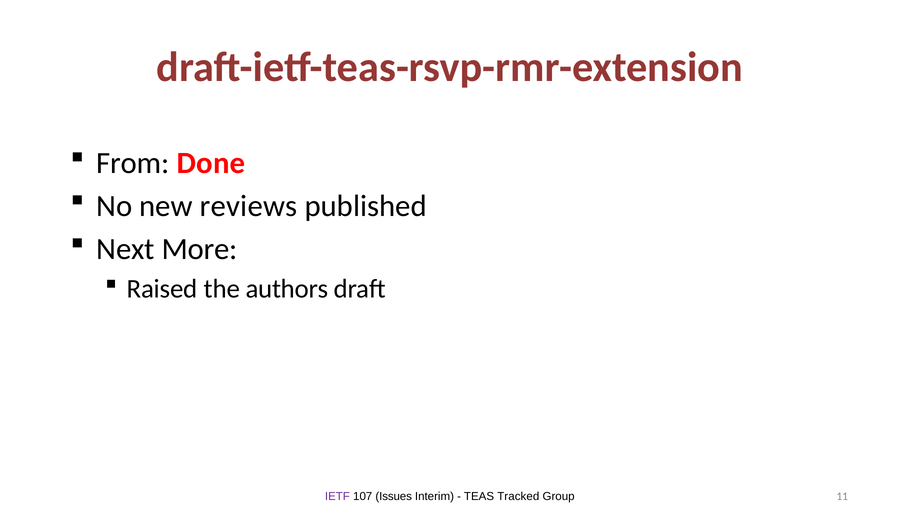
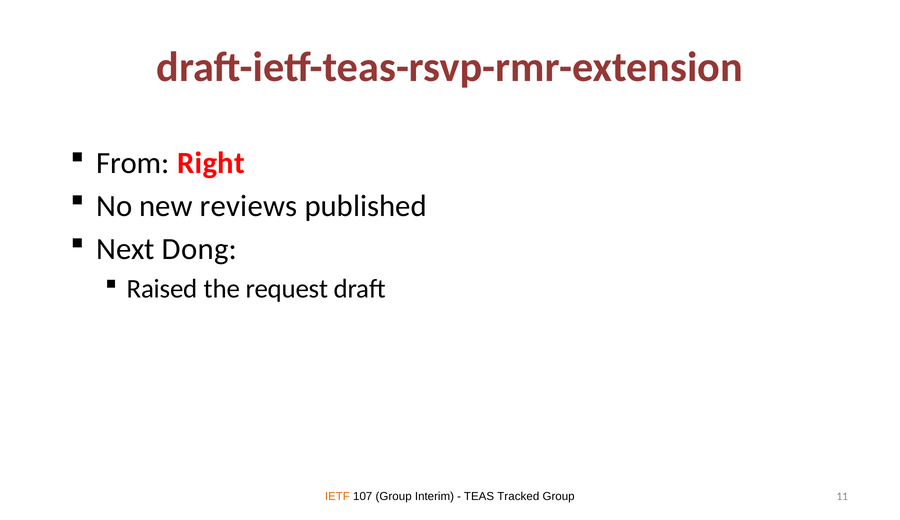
Done: Done -> Right (211, 163)
More: More -> Dong (199, 249)
authors: authors -> request (287, 289)
IETF colour: purple -> orange (337, 496)
107 Issues: Issues -> Group (394, 496)
